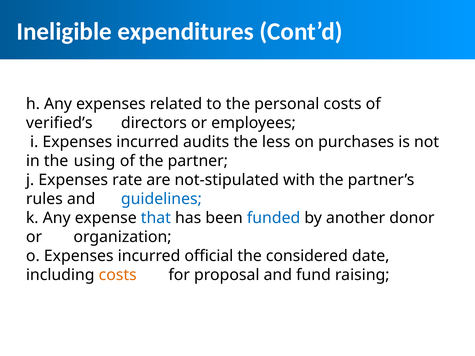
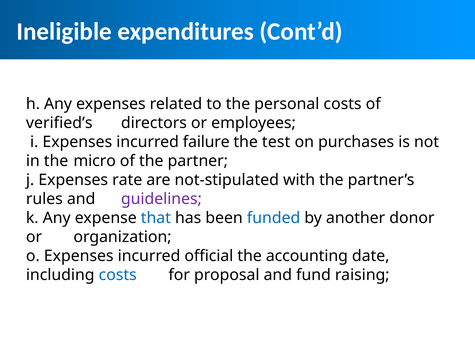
audits: audits -> failure (206, 142)
less: less -> test (276, 142)
using: using -> micro (95, 161)
guidelines colour: blue -> purple (161, 199)
considered: considered -> accounting (307, 256)
costs colour: orange -> blue (118, 275)
